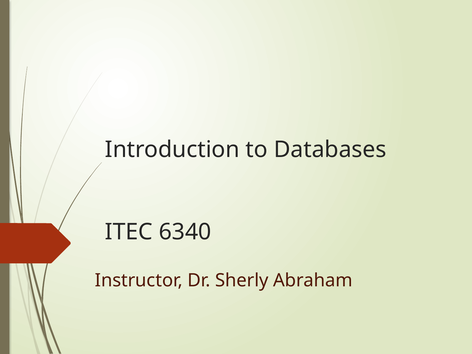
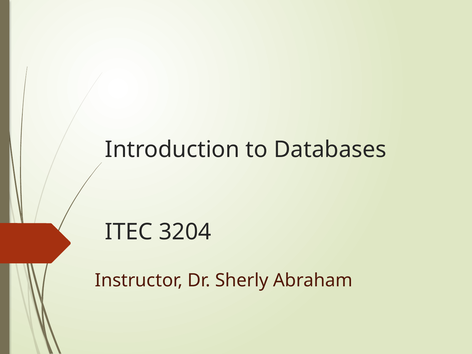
6340: 6340 -> 3204 (185, 232)
